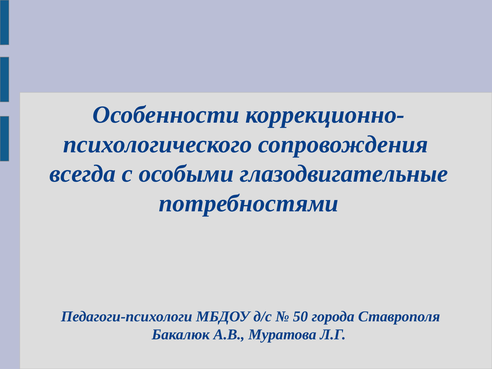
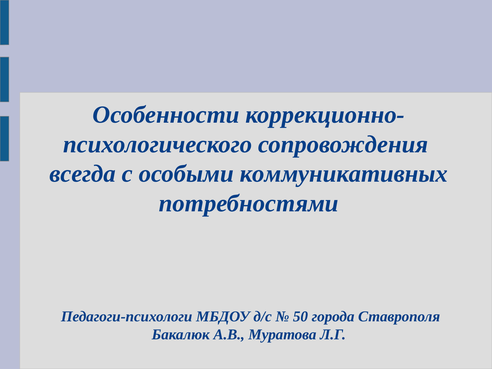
глазодвигательные: глазодвигательные -> коммуникативных (344, 174)
